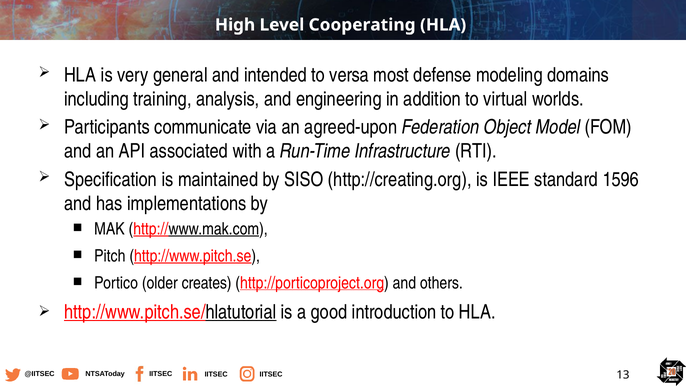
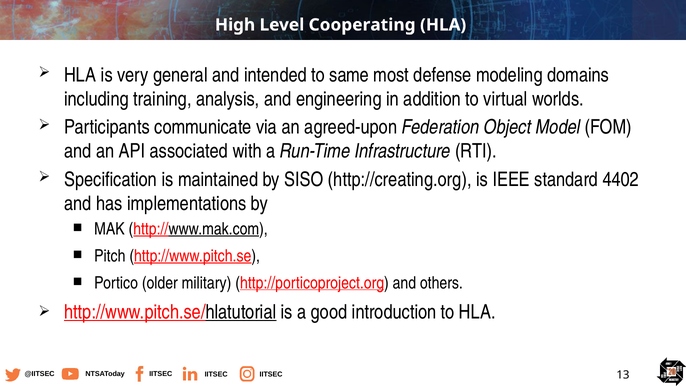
versa: versa -> same (349, 75)
1596: 1596 -> 4402 (621, 179)
creates: creates -> military (206, 283)
